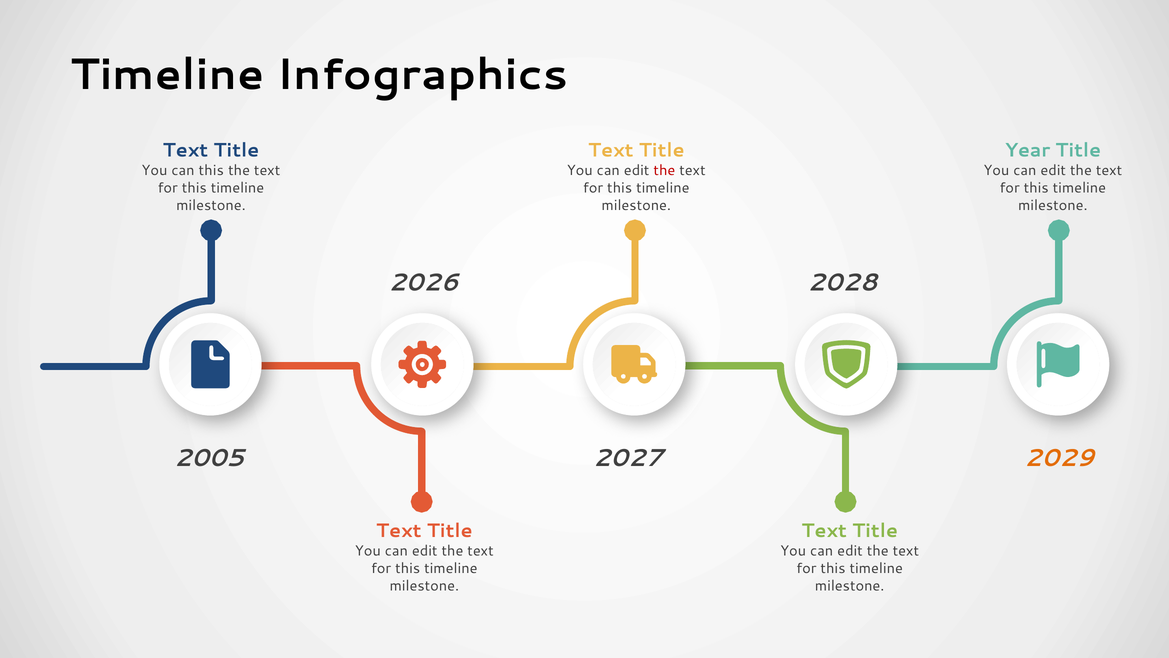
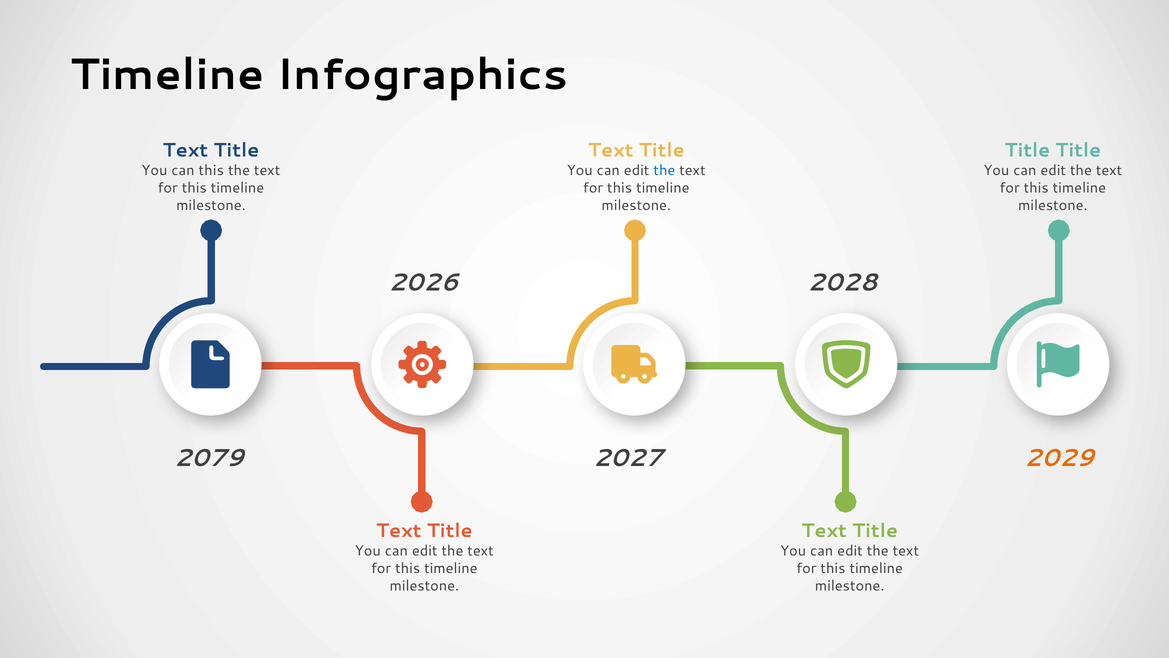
Year: Year -> Title (1027, 150)
the colour: red -> blue (664, 170)
2005: 2005 -> 2079 (209, 458)
